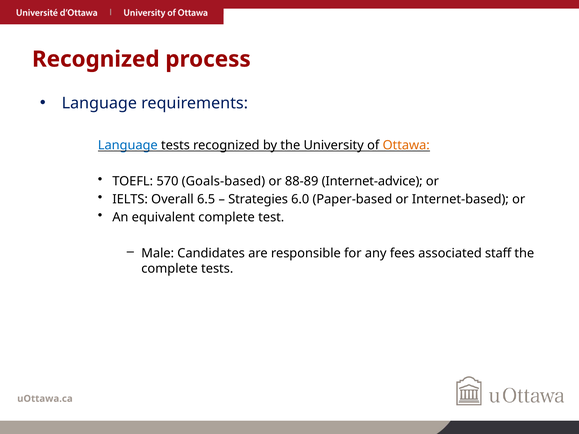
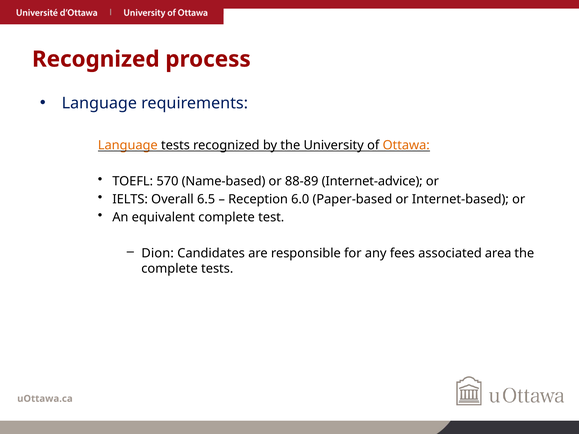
Language colour: blue -> orange (128, 145)
Goals-based: Goals-based -> Name-based (224, 181)
Strategies: Strategies -> Reception (258, 199)
Male: Male -> Dion (158, 253)
staff: staff -> area (498, 253)
